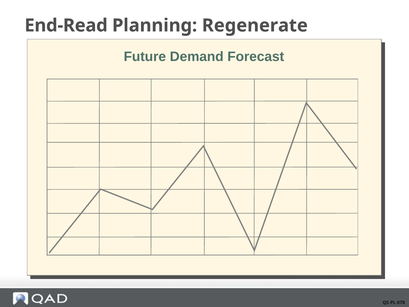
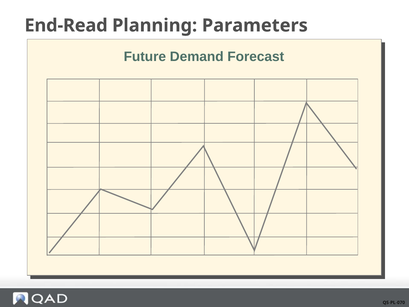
Regenerate: Regenerate -> Parameters (255, 25)
